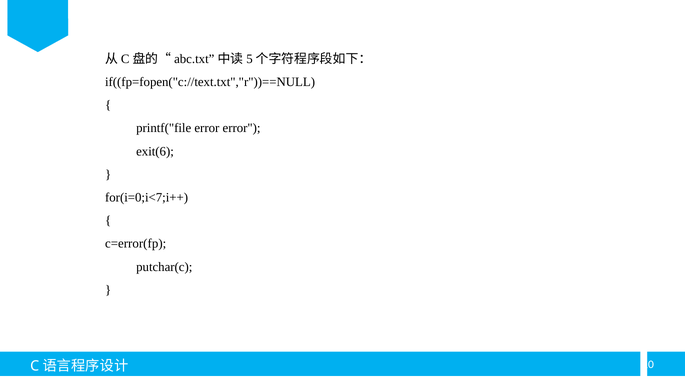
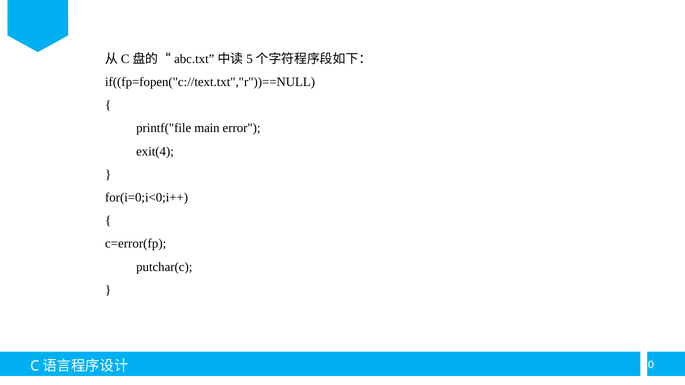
printf("file error: error -> main (207, 128)
exit(6: exit(6 -> exit(4 (155, 151)
for(i=0;i<7;i++: for(i=0;i<7;i++ -> for(i=0;i<0;i++ (147, 198)
